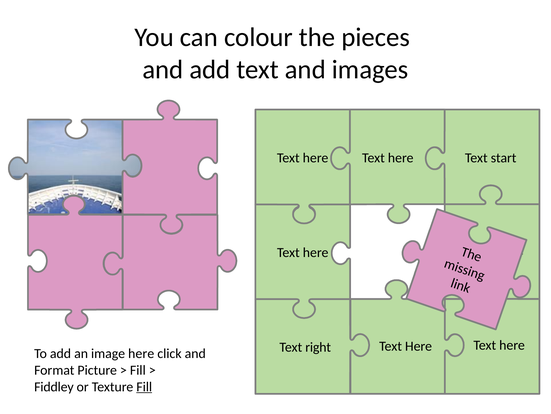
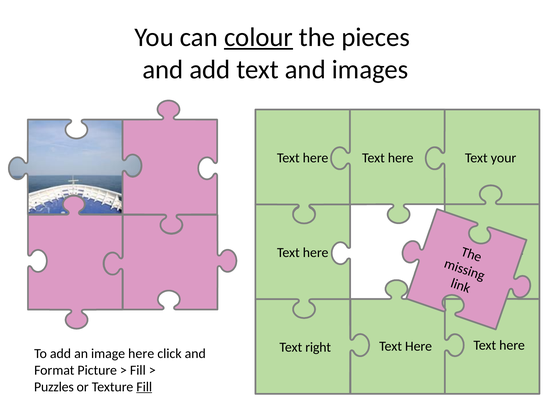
colour underline: none -> present (258, 37)
start: start -> your (504, 158)
Fiddley: Fiddley -> Puzzles (54, 386)
